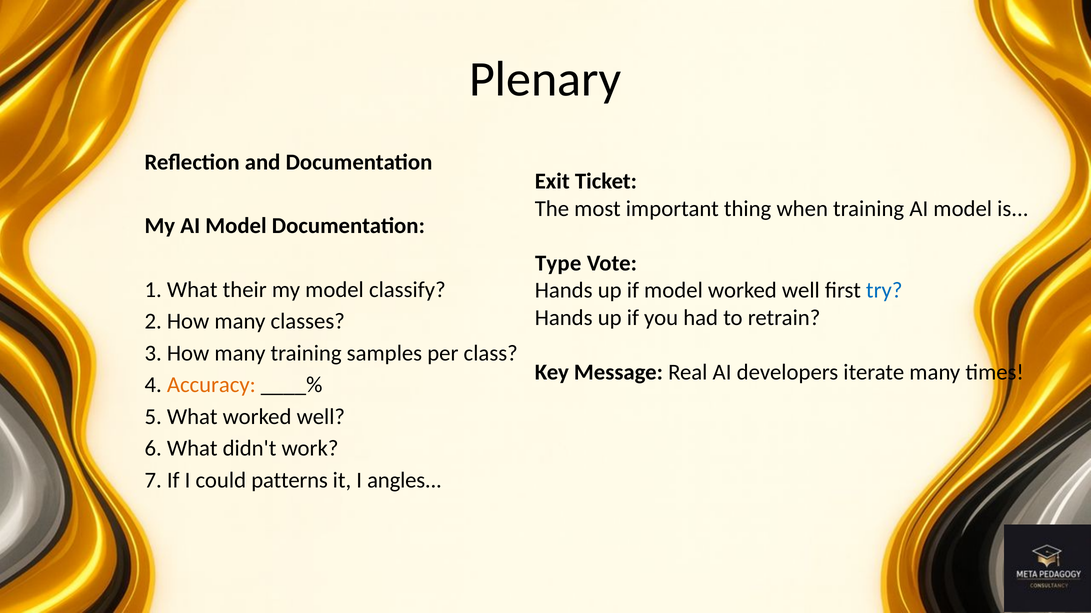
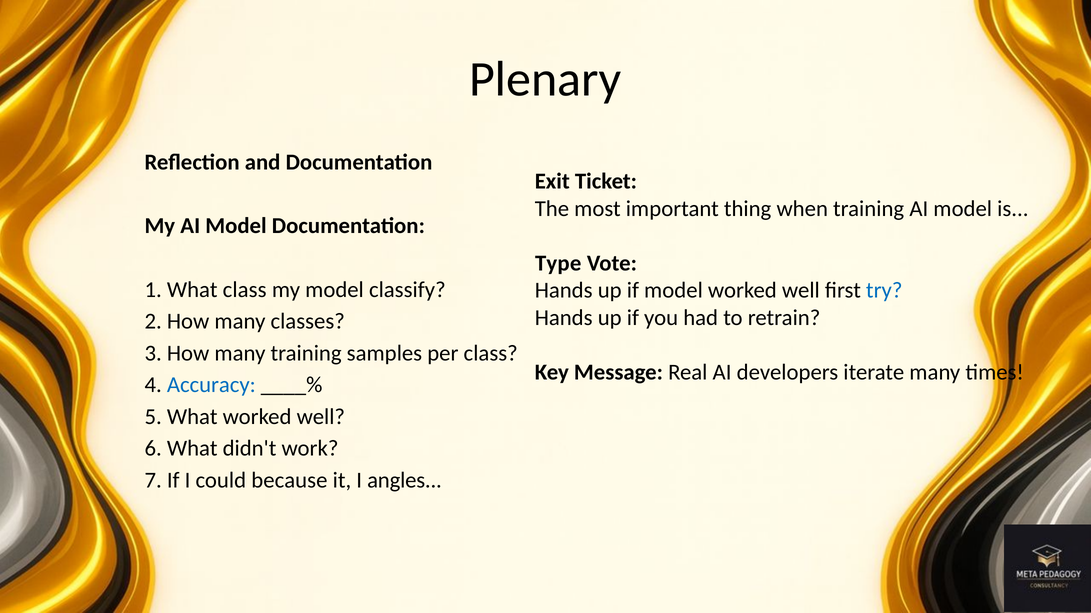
What their: their -> class (245, 290)
Accuracy colour: orange -> blue (211, 385)
patterns: patterns -> because (289, 481)
